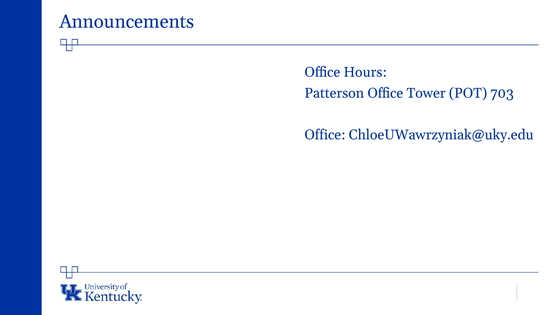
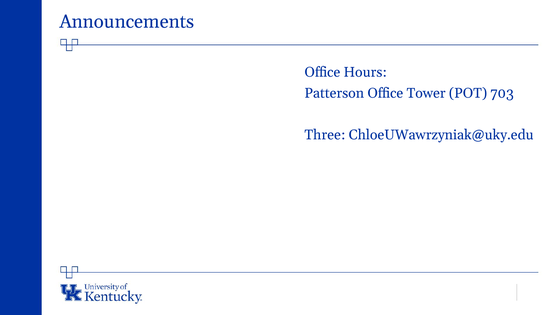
Office: Office -> Three (325, 135)
